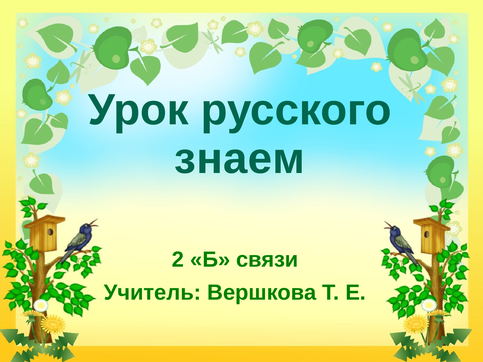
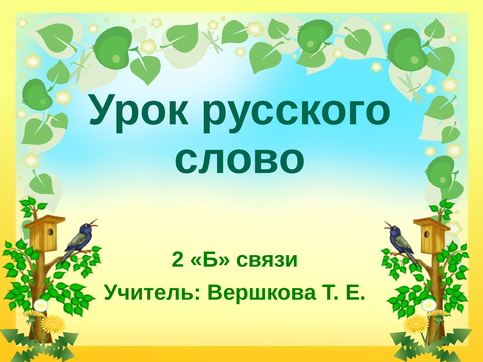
знаем: знаем -> слово (240, 159)
